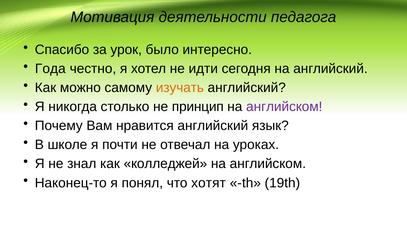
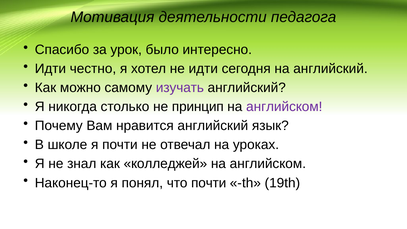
Года: Года -> Идти (50, 69)
изучать colour: orange -> purple (180, 88)
что хотят: хотят -> почти (209, 183)
